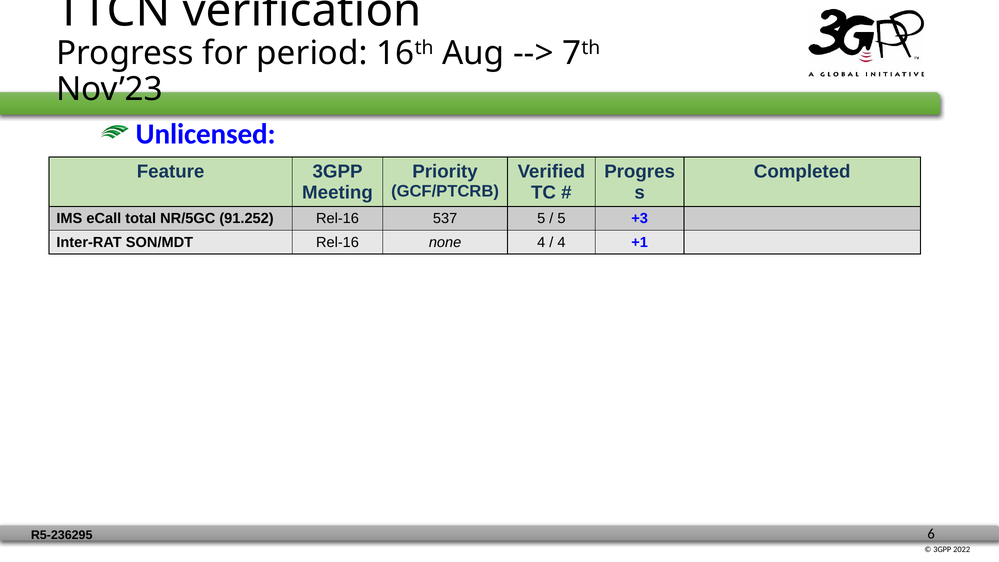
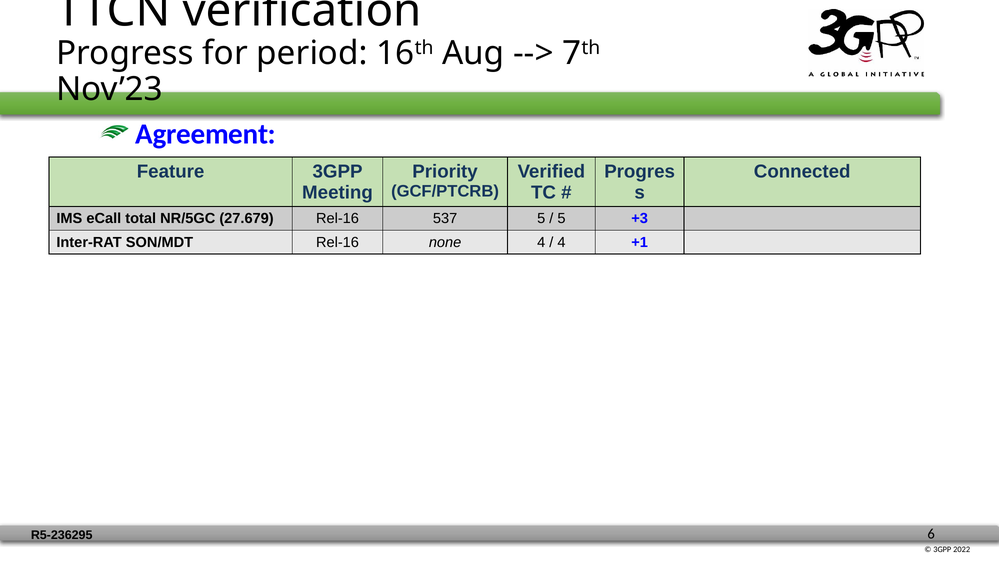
Unlicensed: Unlicensed -> Agreement (206, 134)
Completed: Completed -> Connected (802, 171)
91.252: 91.252 -> 27.679 (247, 219)
